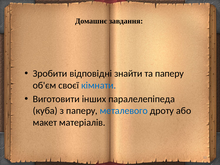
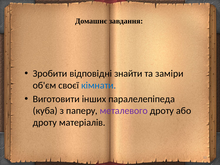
та паперу: паперу -> заміри (169, 74)
металевого colour: blue -> purple (124, 111)
макет: макет -> дроту (45, 122)
